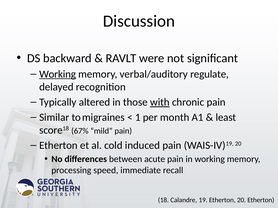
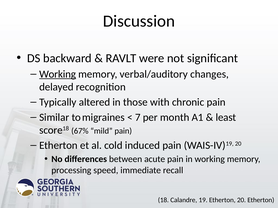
regulate: regulate -> changes (209, 74)
with underline: present -> none (160, 102)
1: 1 -> 7 (138, 118)
